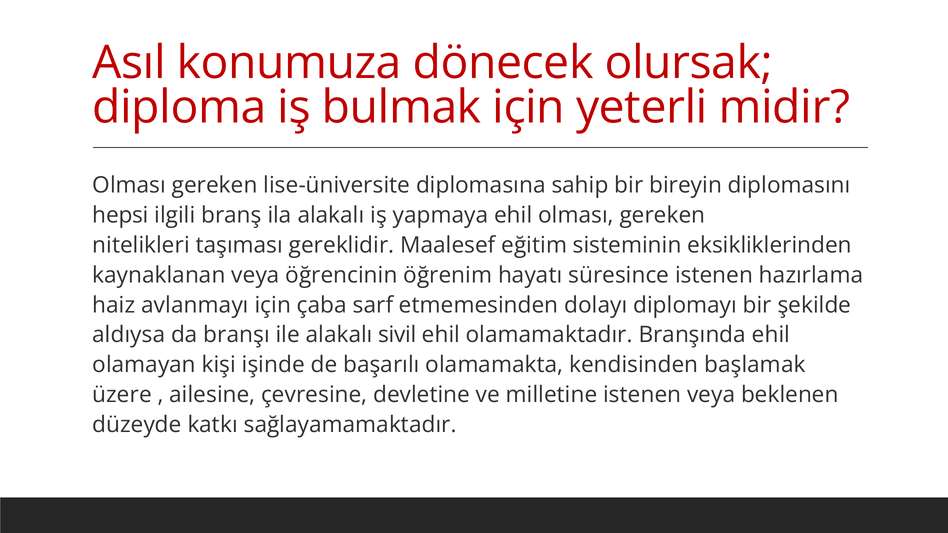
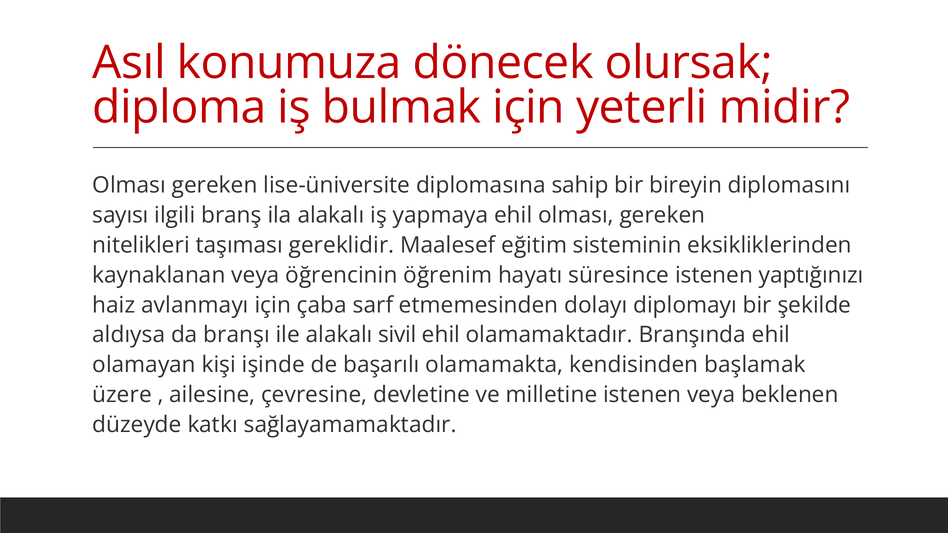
hepsi: hepsi -> sayısı (121, 215)
hazırlama: hazırlama -> yaptığınızı (811, 275)
